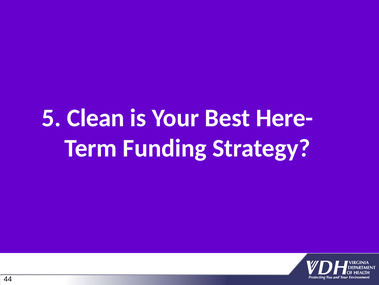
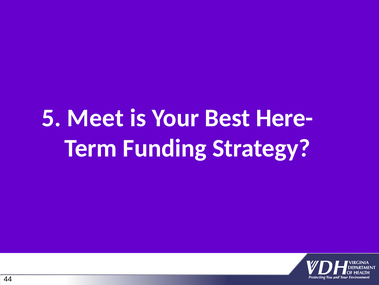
Clean: Clean -> Meet (95, 118)
